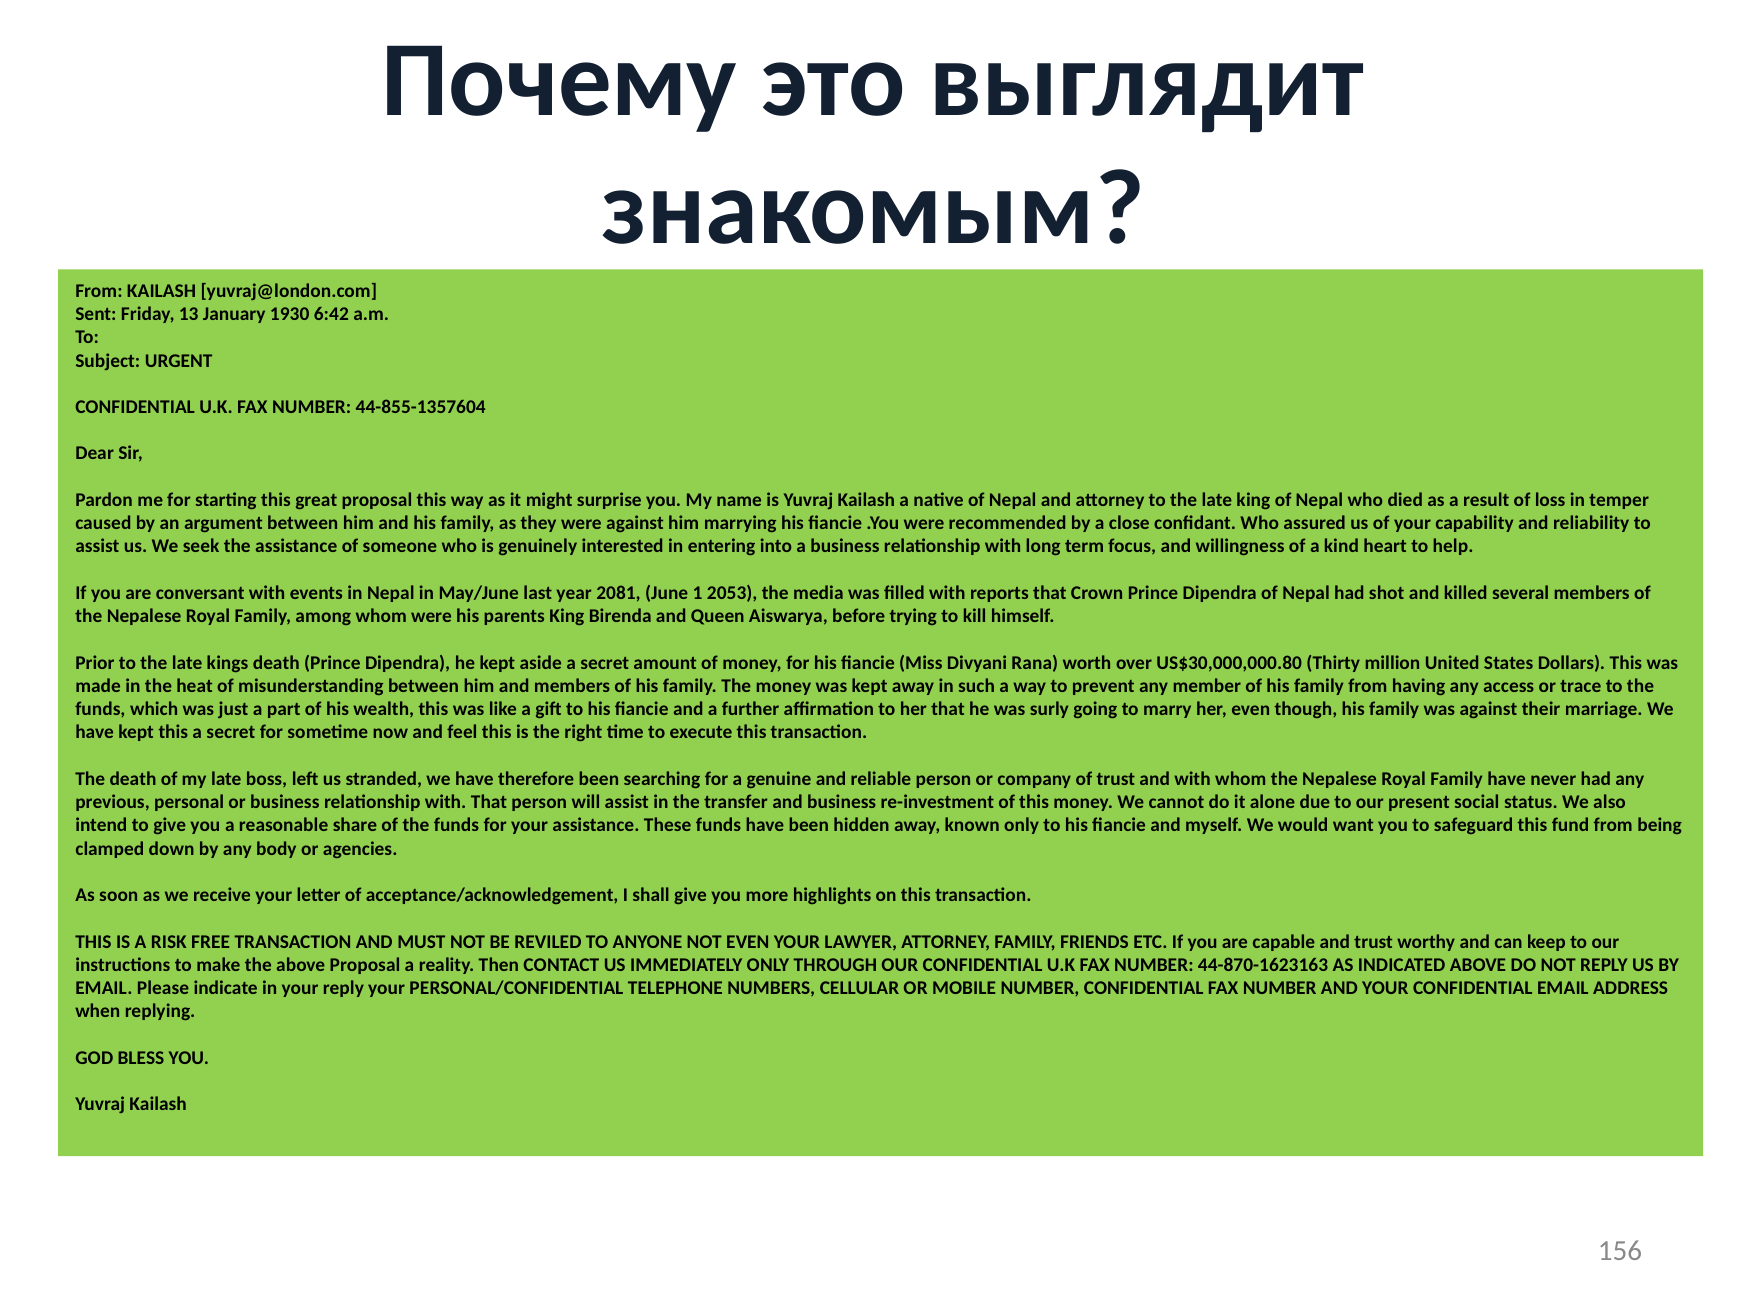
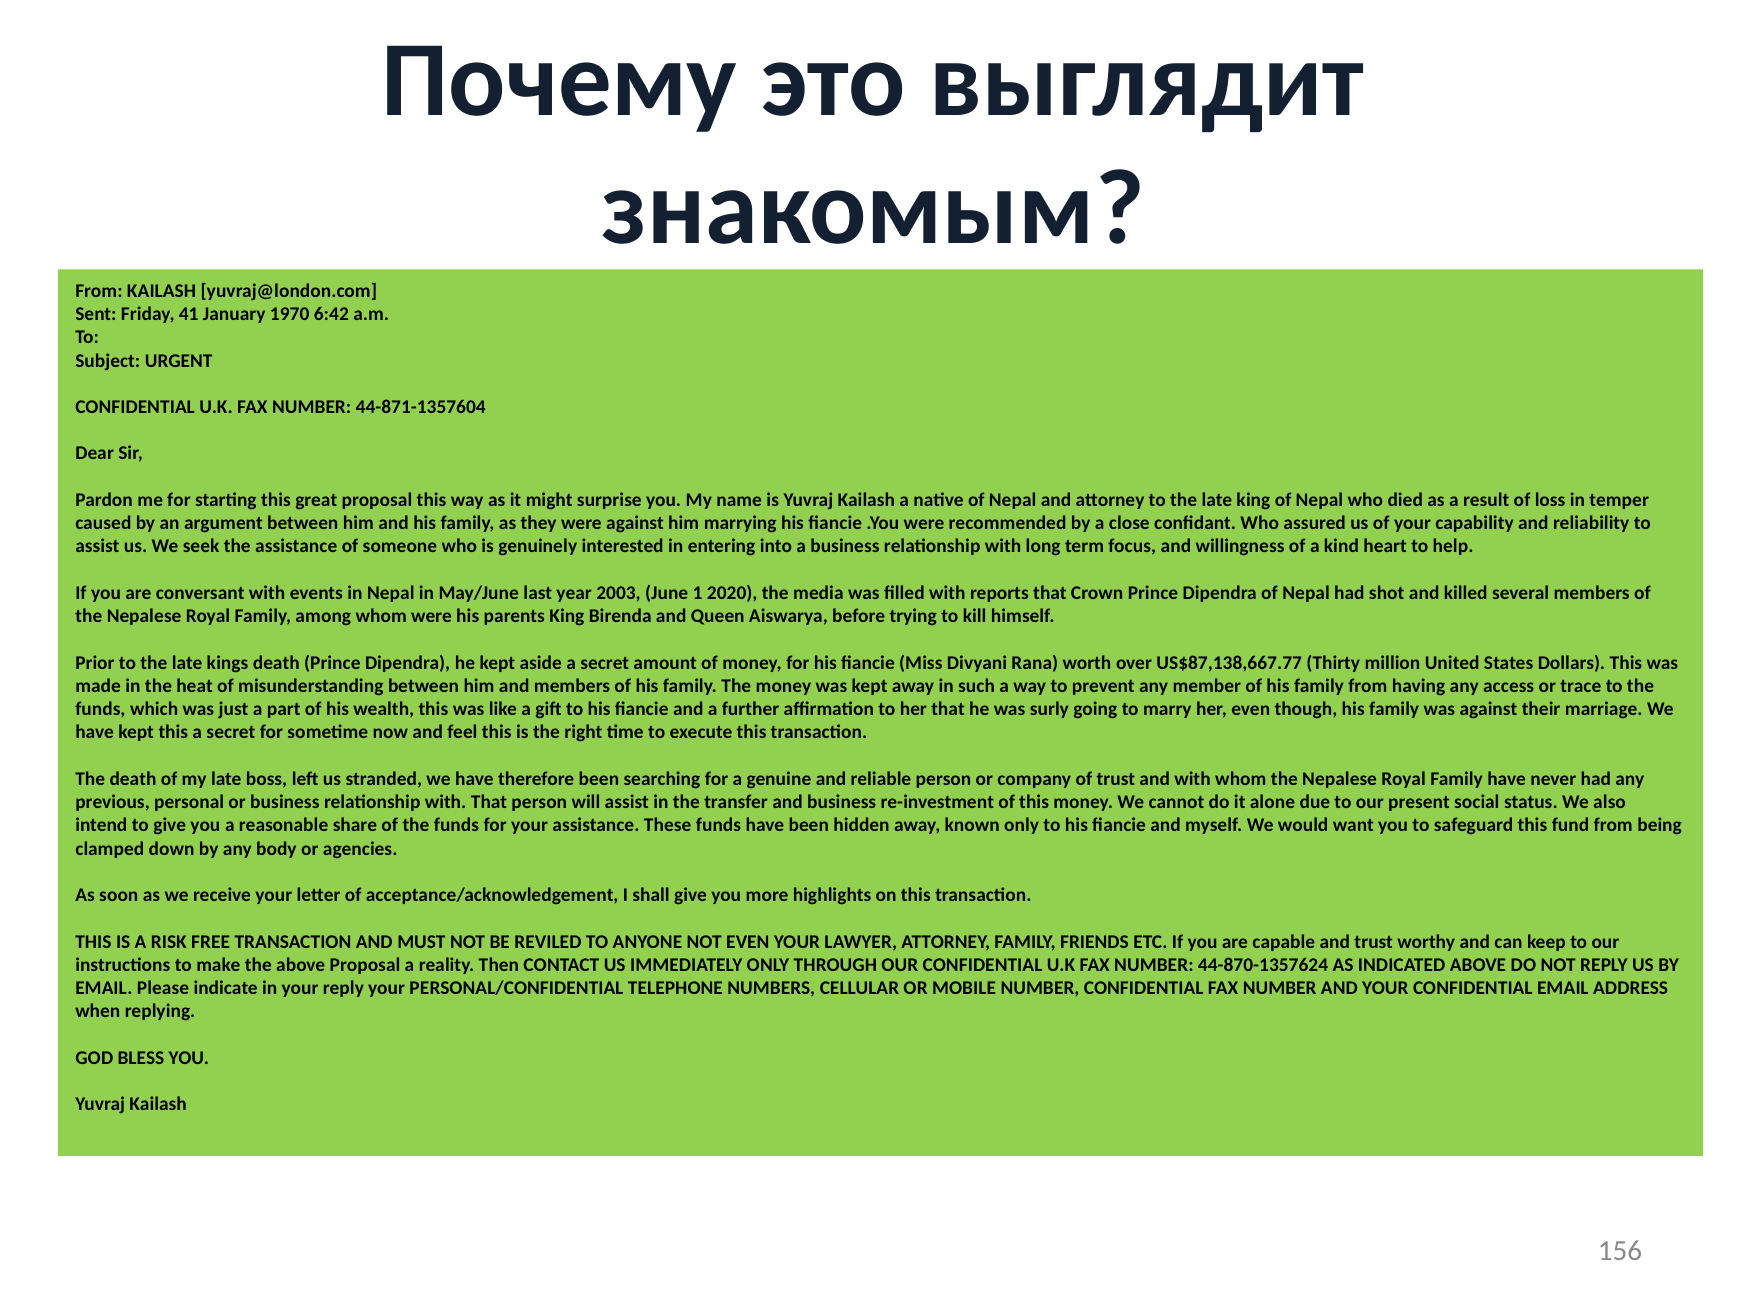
13: 13 -> 41 (189, 314)
1930: 1930 -> 1970 (290, 314)
44-855-1357604: 44-855-1357604 -> 44-871-1357604 (421, 407)
2081: 2081 -> 2003 (619, 593)
2053: 2053 -> 2020 (732, 593)
US$30,000,000.80: US$30,000,000.80 -> US$87,138,667.77 (1229, 663)
44-870-1623163: 44-870-1623163 -> 44-870-1357624 (1263, 965)
